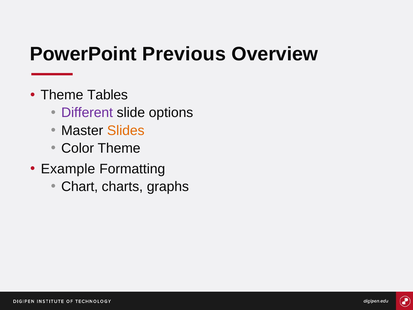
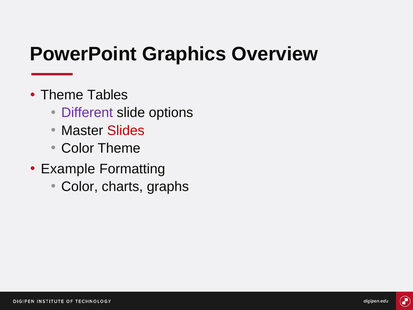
Previous: Previous -> Graphics (184, 54)
Slides colour: orange -> red (126, 130)
Chart: Chart -> Color (80, 186)
